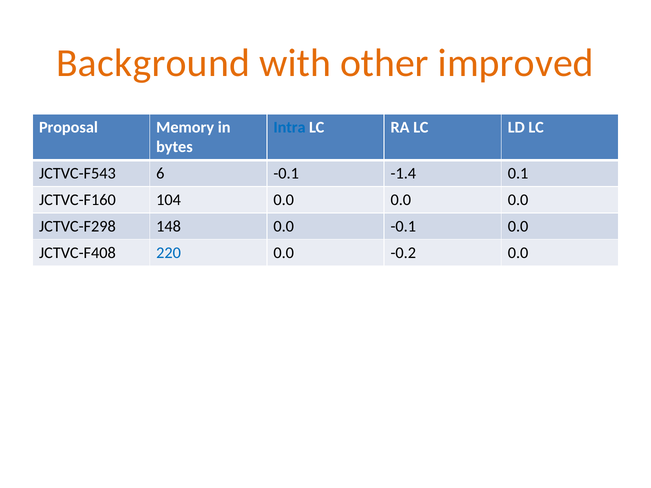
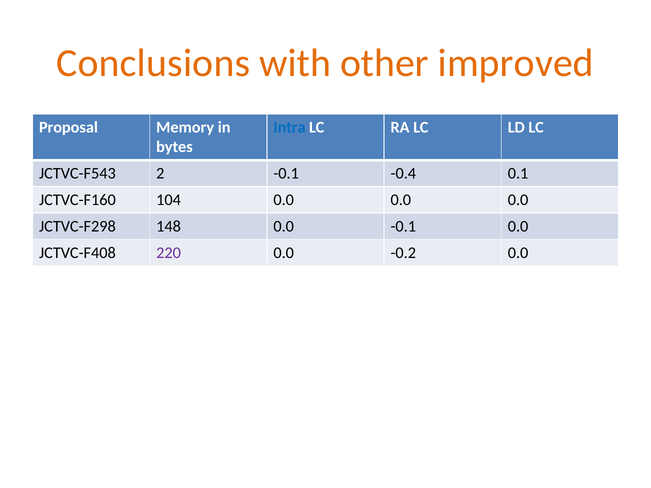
Background: Background -> Conclusions (153, 63)
6: 6 -> 2 (160, 174)
-1.4: -1.4 -> -0.4 (403, 174)
220 colour: blue -> purple (169, 253)
